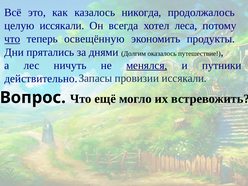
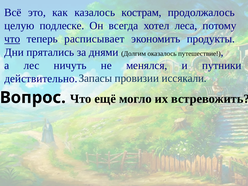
никогда: никогда -> кострам (142, 12)
целую иссякали: иссякали -> подлеске (62, 26)
освещённую: освещённую -> расписывает (94, 39)
менялся underline: present -> none (147, 65)
